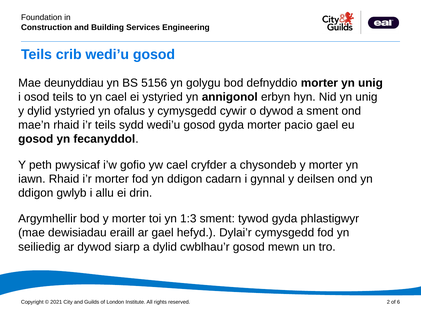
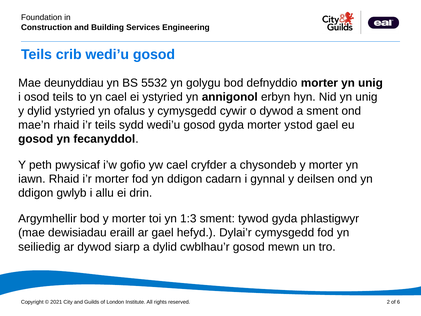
5156: 5156 -> 5532 (154, 83)
pacio: pacio -> ystod (299, 125)
